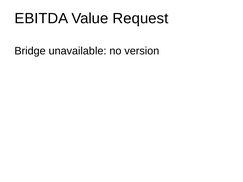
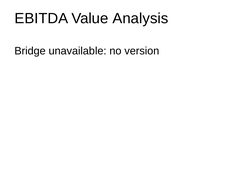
Request: Request -> Analysis (140, 18)
